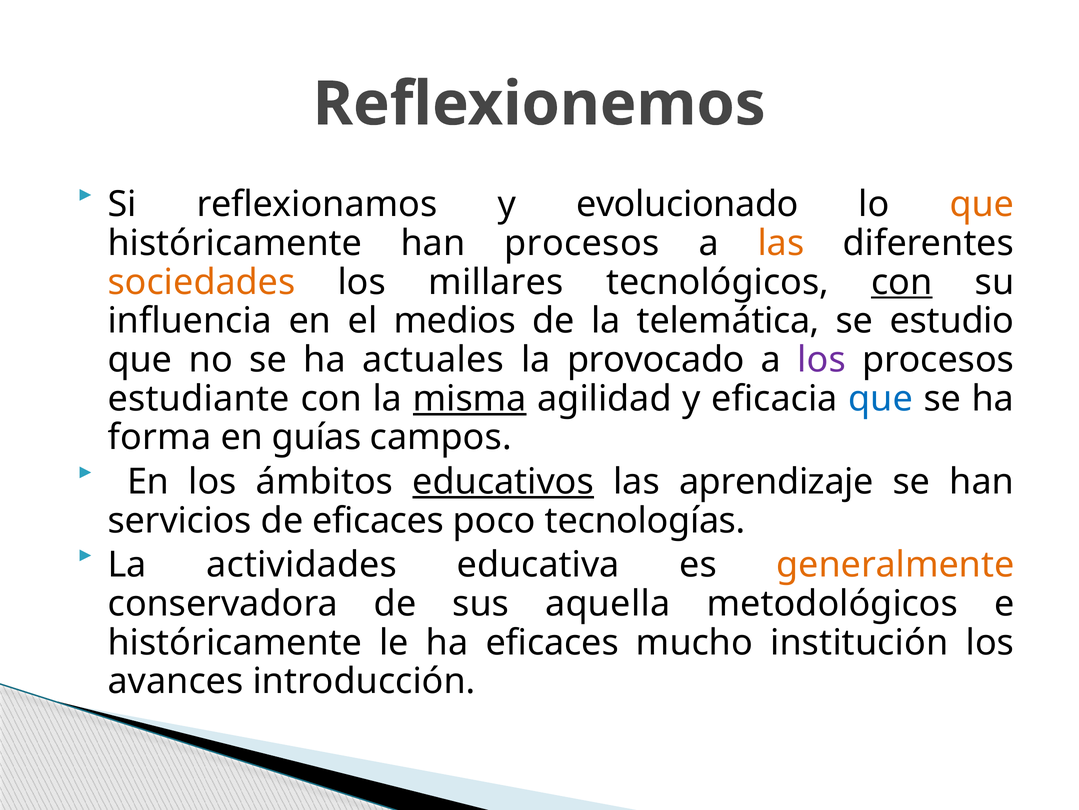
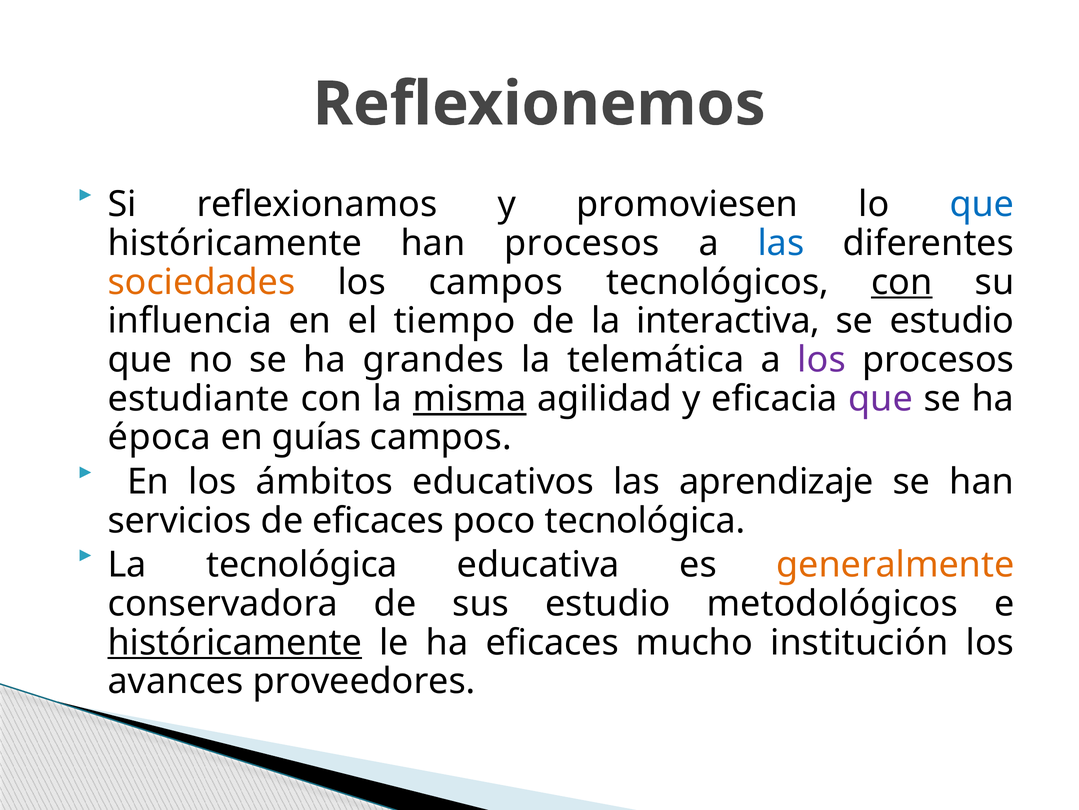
evolucionado: evolucionado -> promoviesen (687, 204)
que colour: orange -> blue (982, 204)
las colour: orange -> blue (781, 243)
los millares: millares -> campos (496, 282)
medios: medios -> tiempo (455, 321)
telemática: telemática -> interactiva (728, 321)
actuales: actuales -> grandes (433, 360)
provocado: provocado -> telemática (656, 360)
que colour: blue -> purple (881, 398)
forma: forma -> época (159, 437)
educativos underline: present -> none (503, 481)
poco tecnologías: tecnologías -> tecnológica (645, 520)
La actividades: actividades -> tecnológica (302, 564)
sus aquella: aquella -> estudio (608, 603)
históricamente underline: none -> present (235, 642)
introducción: introducción -> proveedores (364, 681)
